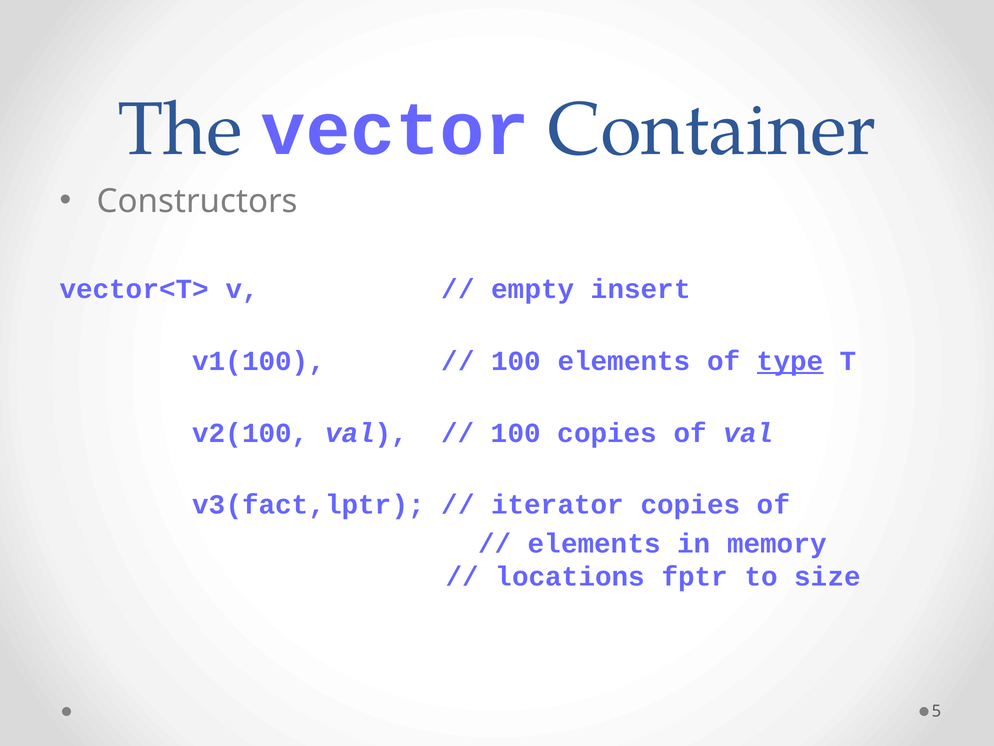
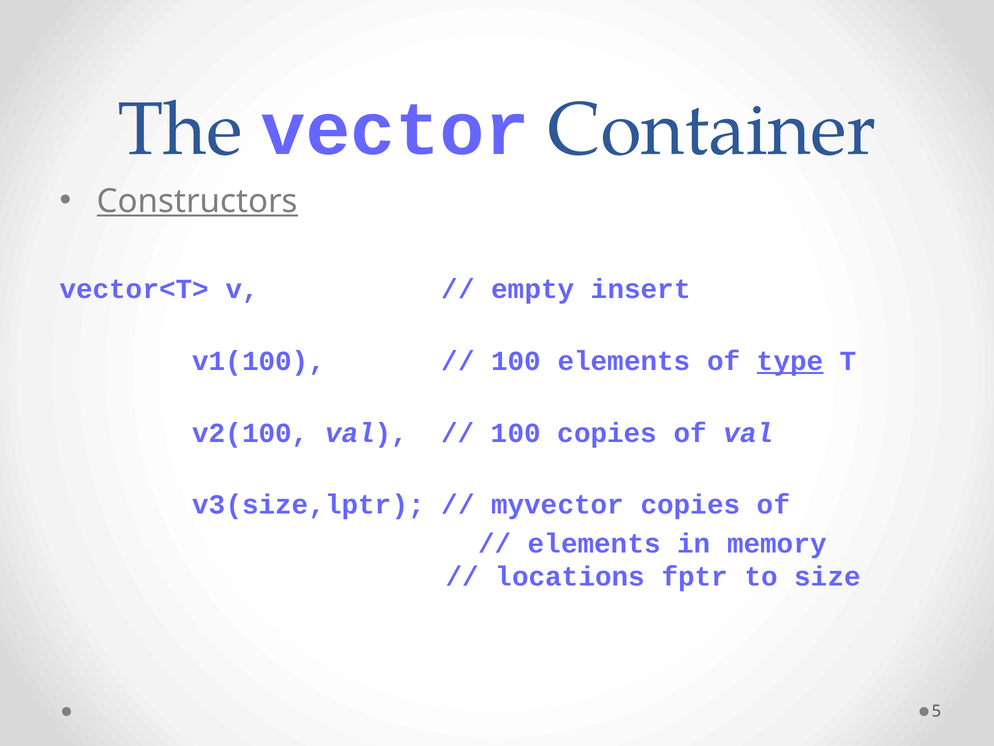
Constructors underline: none -> present (197, 201)
v3(fact,lptr: v3(fact,lptr -> v3(size,lptr (309, 505)
iterator: iterator -> myvector (558, 505)
